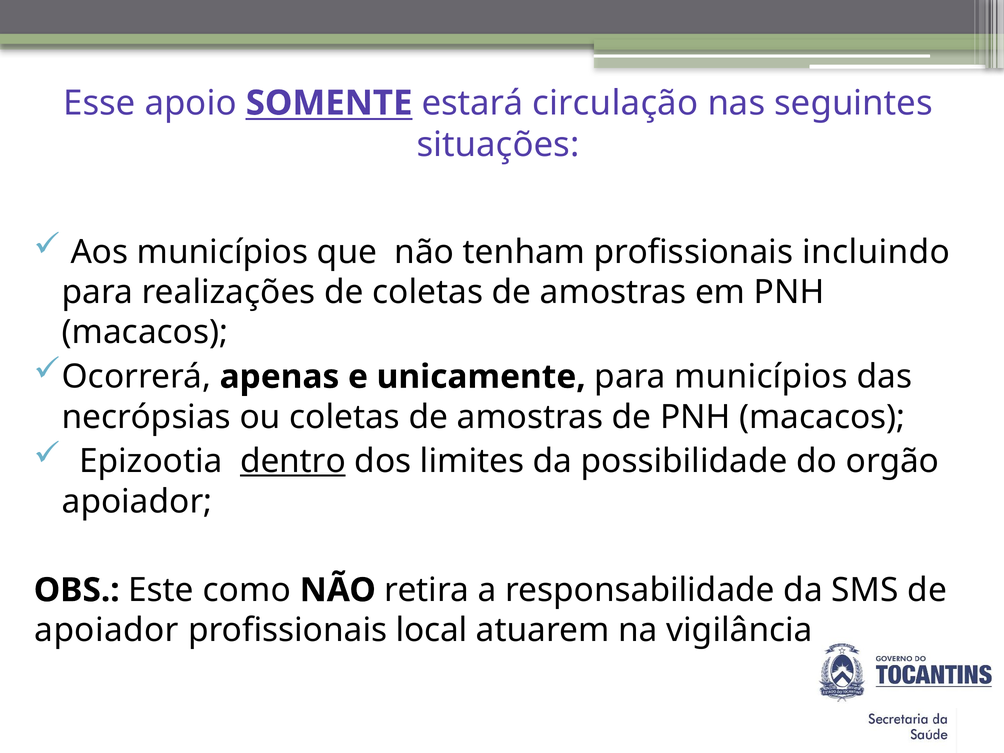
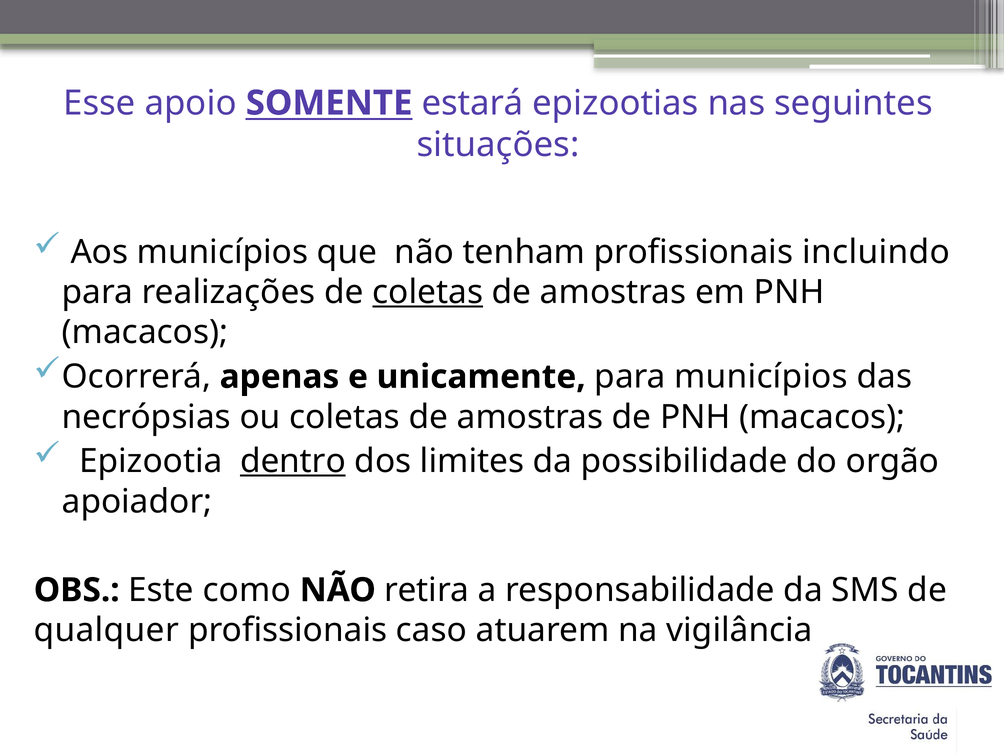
circulação: circulação -> epizootias (615, 103)
coletas underline: none -> present (428, 292)
apoiador: apoiador -> qualquer (106, 630)
local: local -> caso (431, 630)
